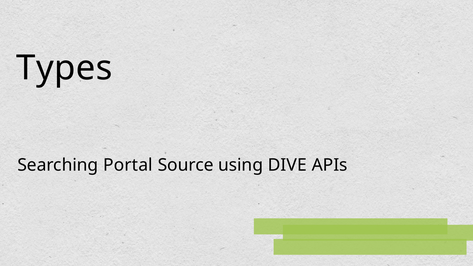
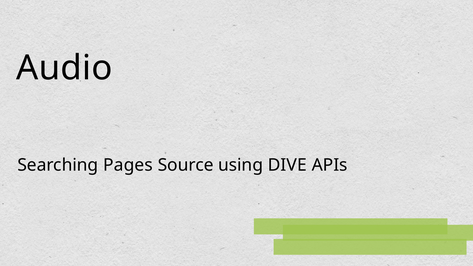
Types: Types -> Audio (64, 68)
Portal: Portal -> Pages (128, 165)
